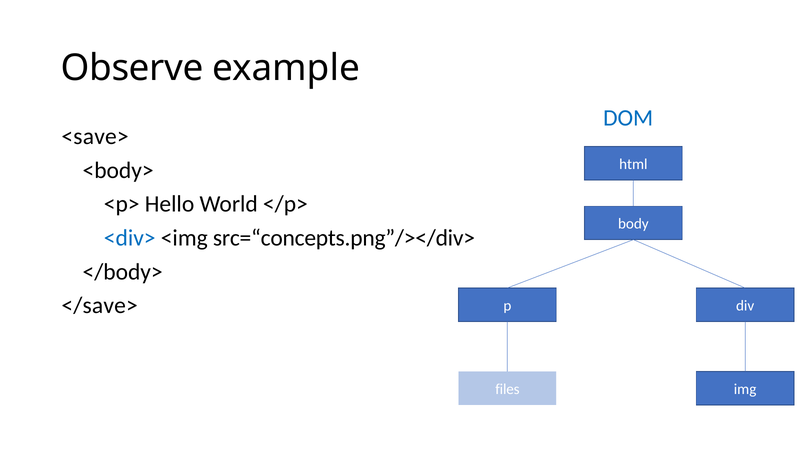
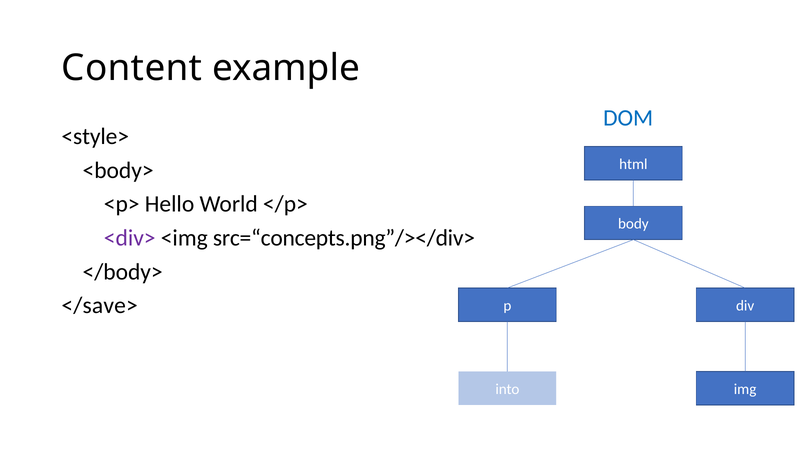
Observe: Observe -> Content (132, 68)
<save>: <save> -> <style> (95, 136)
<div> colour: blue -> purple (130, 238)
files: files -> into (507, 389)
